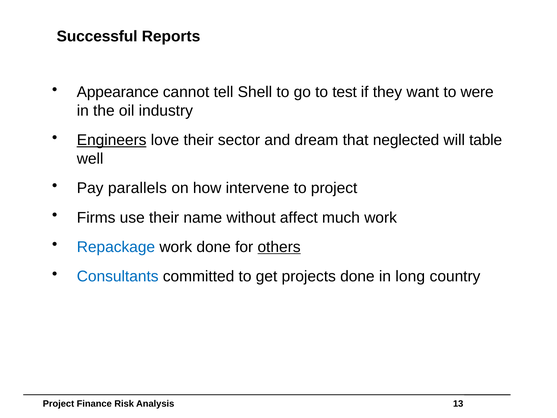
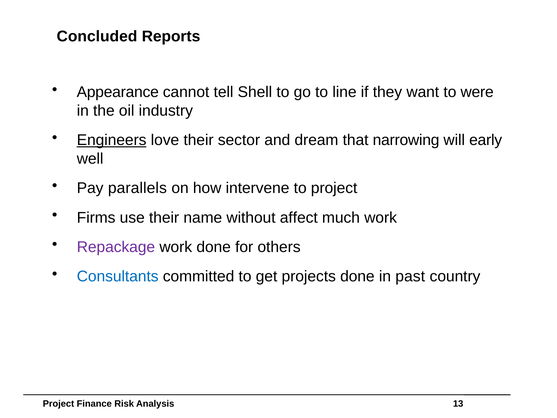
Successful: Successful -> Concluded (97, 36)
test: test -> line (344, 92)
neglected: neglected -> narrowing (406, 140)
table: table -> early (486, 140)
Repackage colour: blue -> purple (116, 247)
others underline: present -> none (279, 247)
long: long -> past (410, 276)
